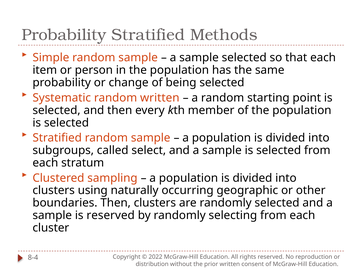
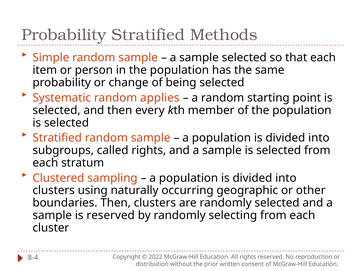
random written: written -> applies (160, 98)
called select: select -> rights (149, 151)
